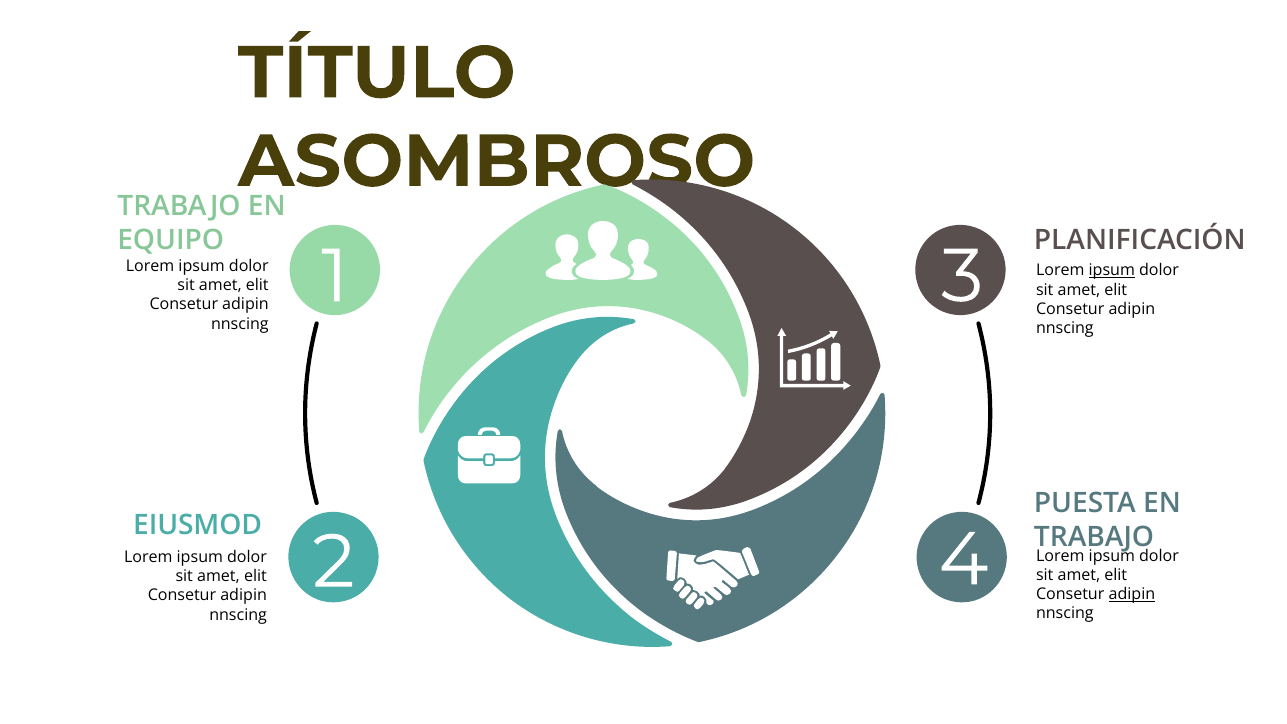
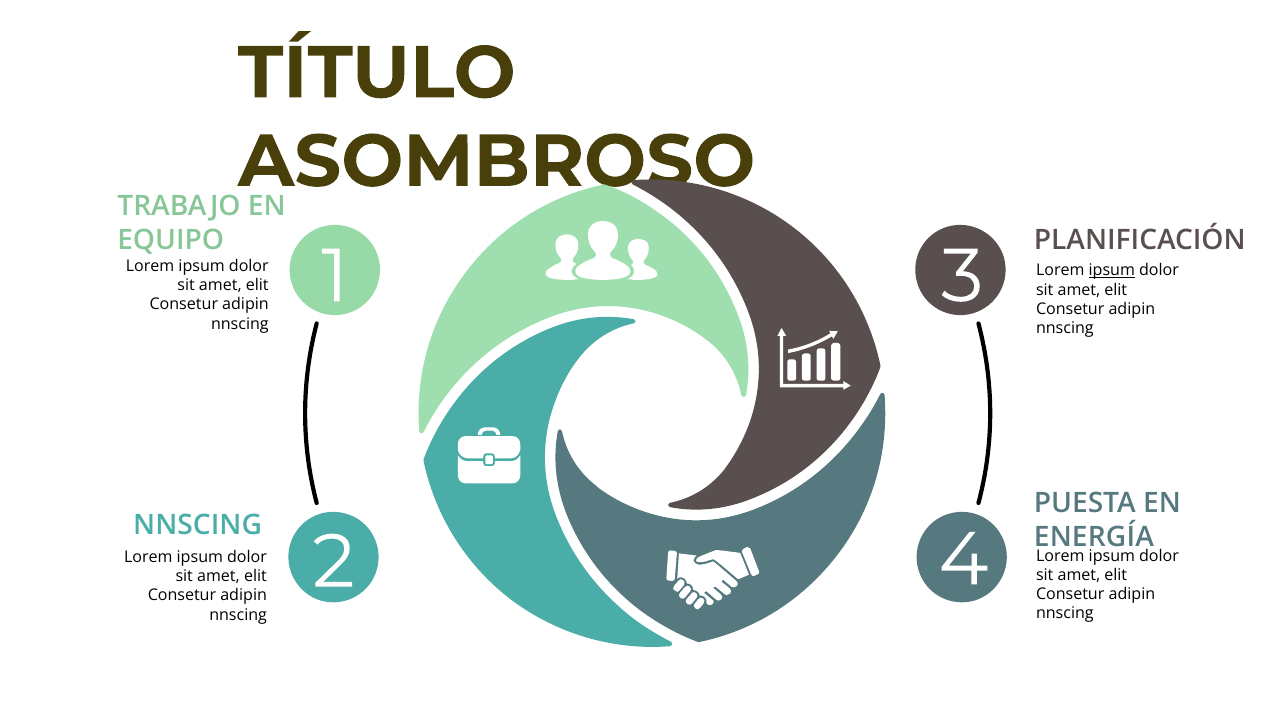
EIUSMOD: EIUSMOD -> NNSCING (198, 526)
TRABAJO: TRABAJO -> ENERGÍA (1094, 537)
adipin underline: present -> none (1132, 594)
